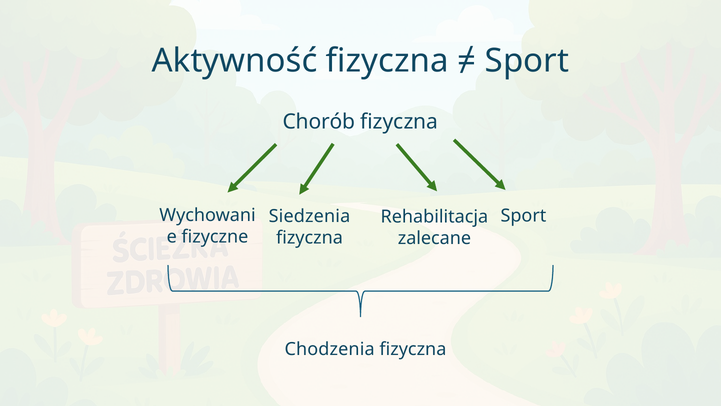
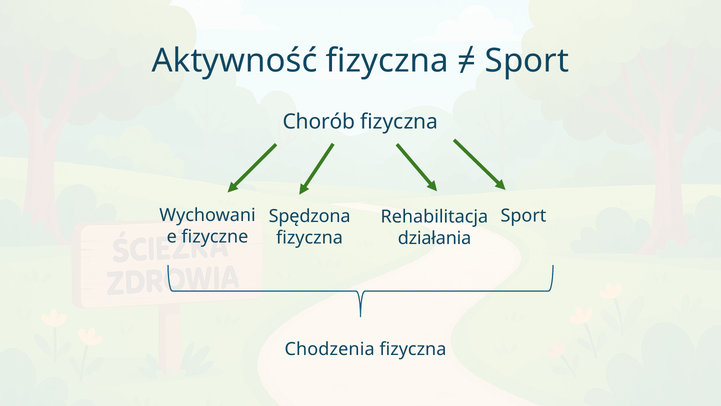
Siedzenia: Siedzenia -> Spędzona (310, 216)
zalecane: zalecane -> działania (435, 238)
